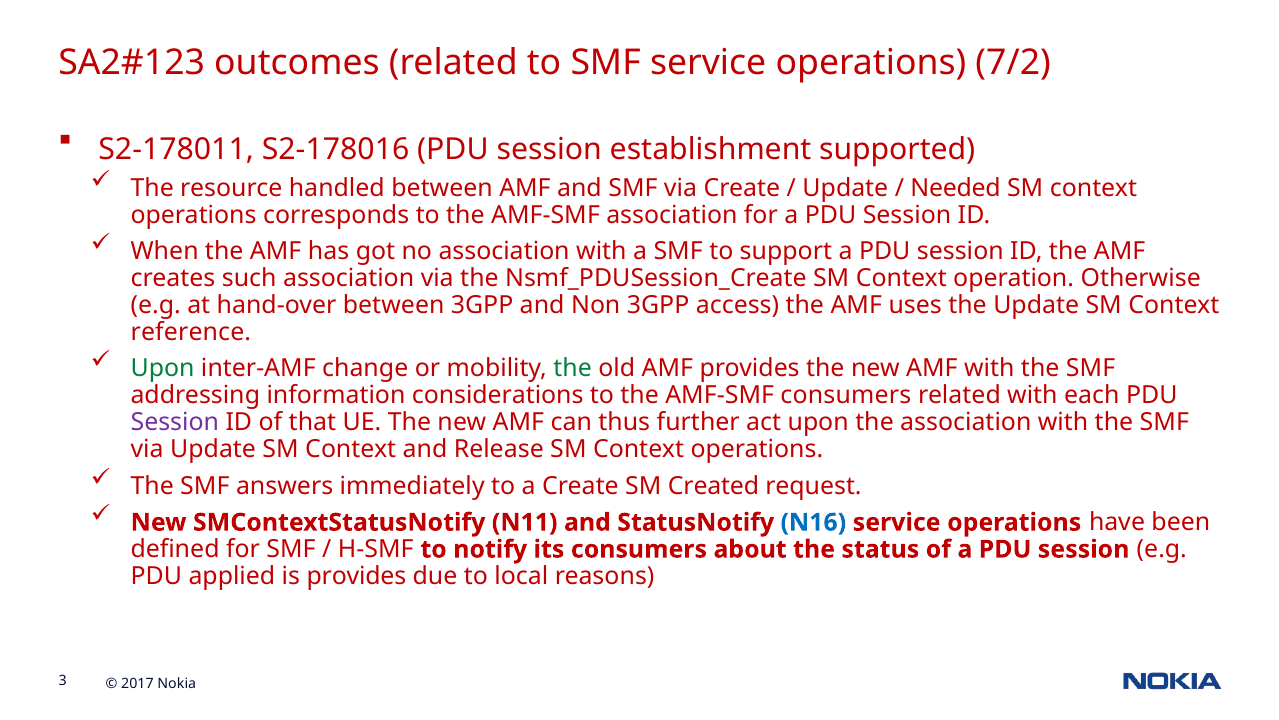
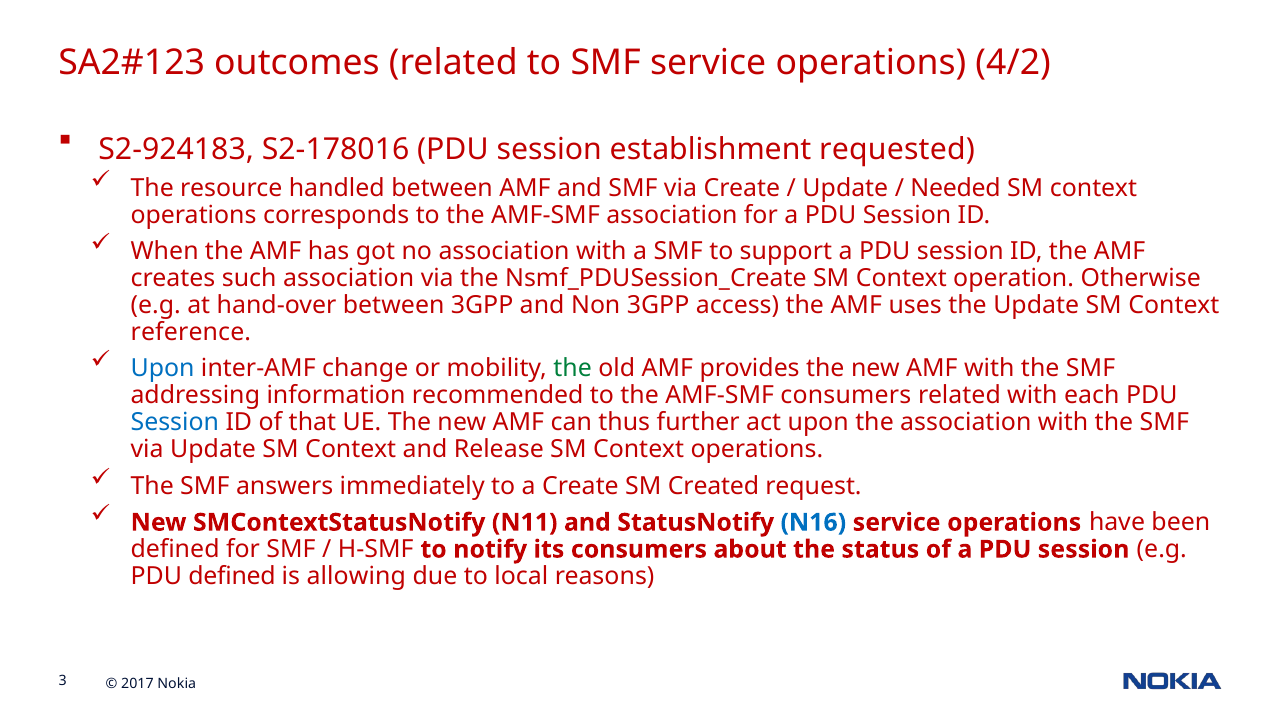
7/2: 7/2 -> 4/2 (1013, 63)
S2-178011: S2-178011 -> S2-924183 (176, 149)
supported: supported -> requested (897, 149)
Upon colour: green -> blue (163, 368)
considerations: considerations -> recommended (498, 395)
Session colour: purple -> blue (175, 422)
PDU applied: applied -> defined (232, 576)
is provides: provides -> allowing (356, 576)
